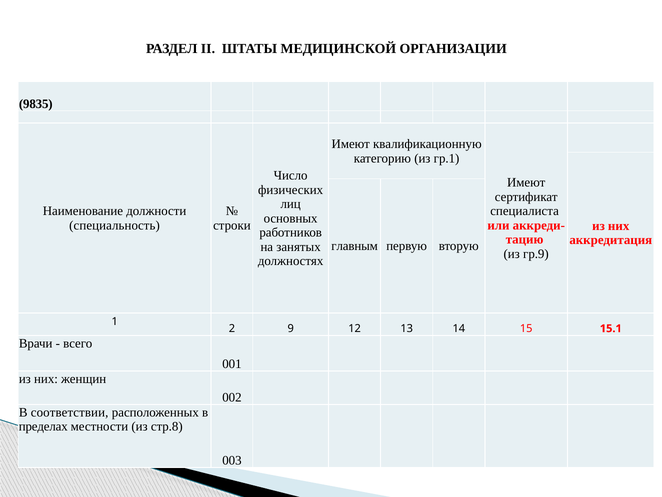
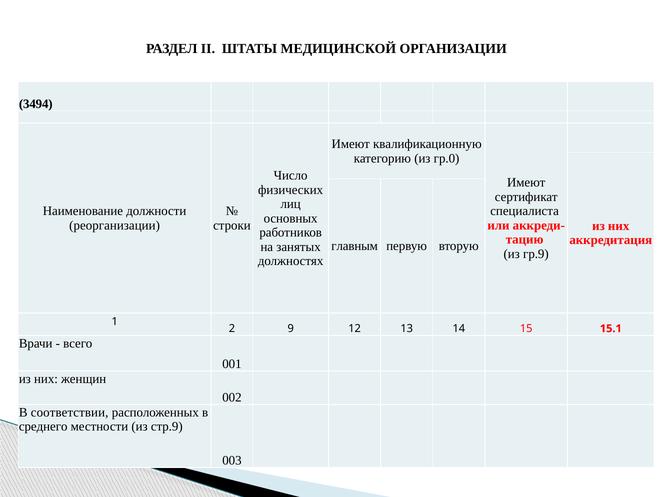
9835: 9835 -> 3494 (36, 104)
гр.1: гр.1 -> гр.0 (447, 158)
специальность: специальность -> реорганизации (115, 225)
пределах: пределах -> среднего (43, 426)
стр.8: стр.8 -> стр.9 (167, 426)
